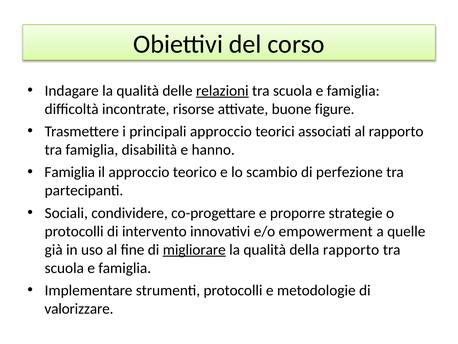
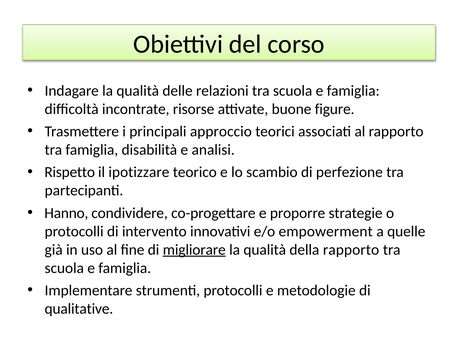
relazioni underline: present -> none (222, 91)
hanno: hanno -> analisi (213, 150)
Famiglia: Famiglia -> Rispetto (70, 172)
il approccio: approccio -> ipotizzare (139, 172)
Sociali: Sociali -> Hanno (66, 213)
valorizzare: valorizzare -> qualitative (79, 308)
